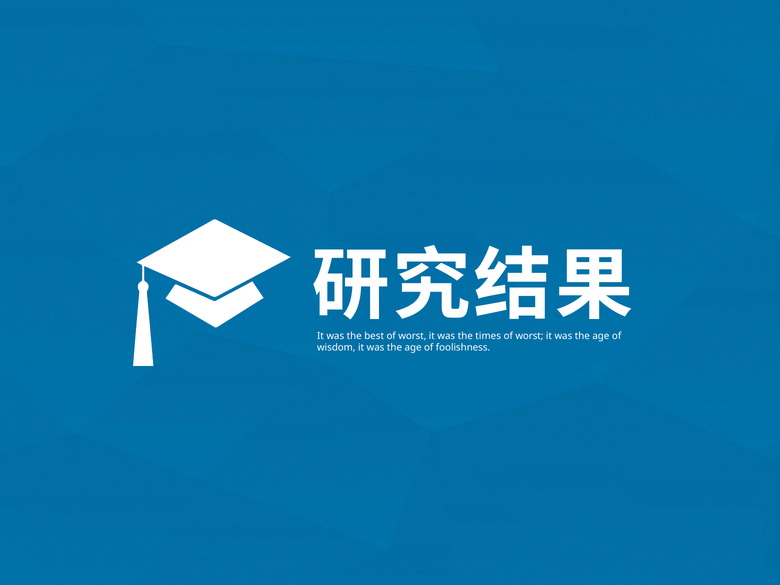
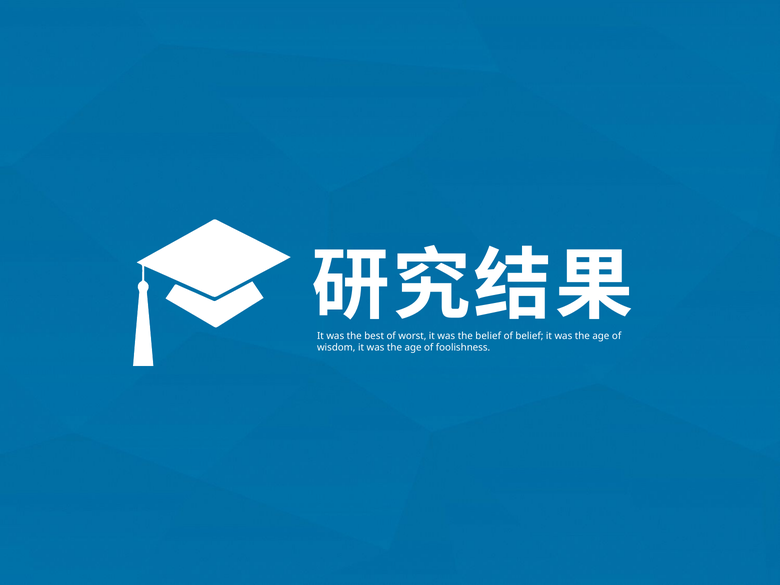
the times: times -> belief (488, 336)
worst: worst -> belief (529, 336)
